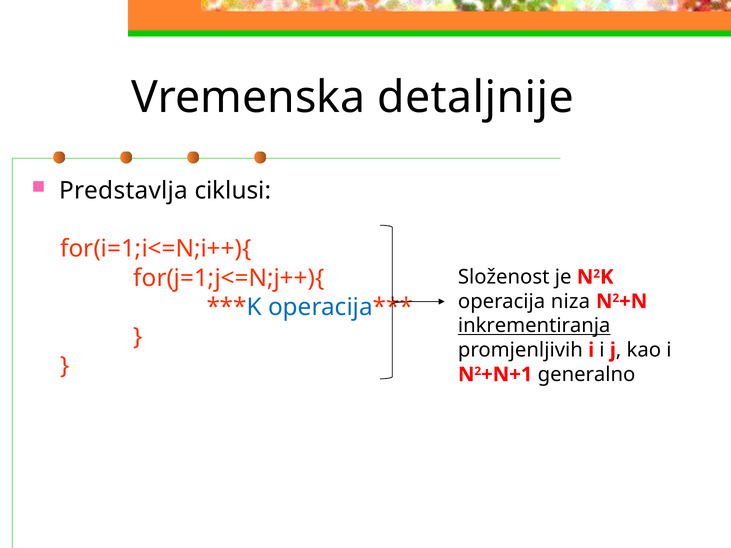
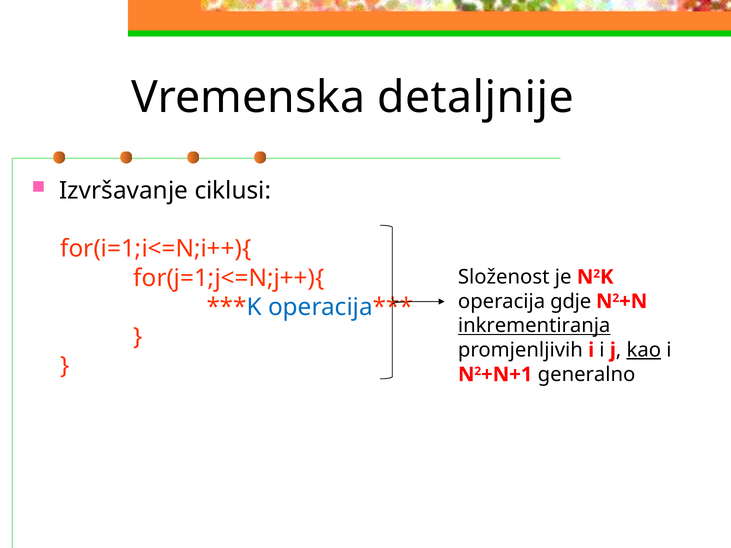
Predstavlja: Predstavlja -> Izvršavanje (124, 191)
niza: niza -> gdje (571, 302)
kao underline: none -> present (644, 350)
